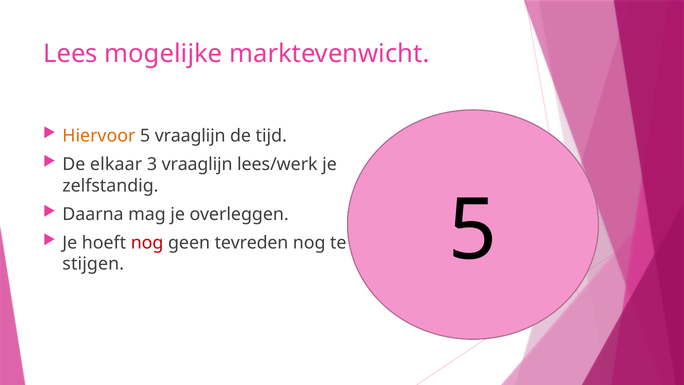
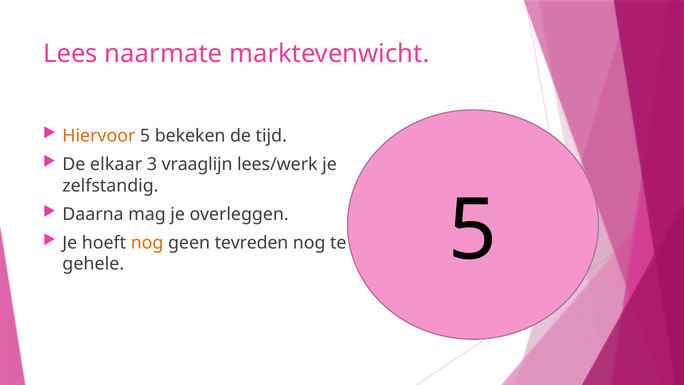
mogelijke: mogelijke -> naarmate (163, 54)
5 vraaglijn: vraaglijn -> bekeken (190, 136)
nog colour: red -> orange (147, 242)
stijgen: stijgen -> gehele (93, 264)
